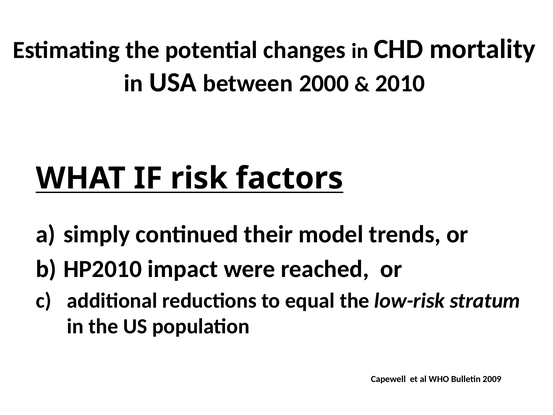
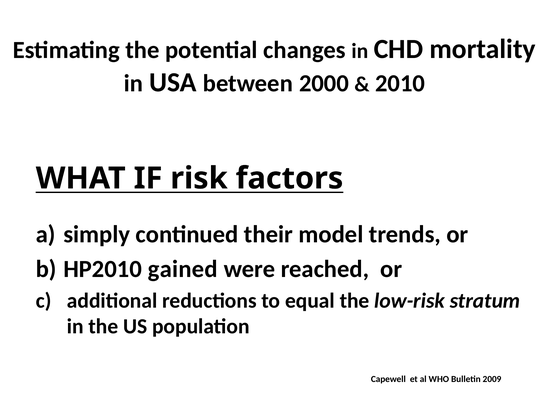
impact: impact -> gained (183, 269)
